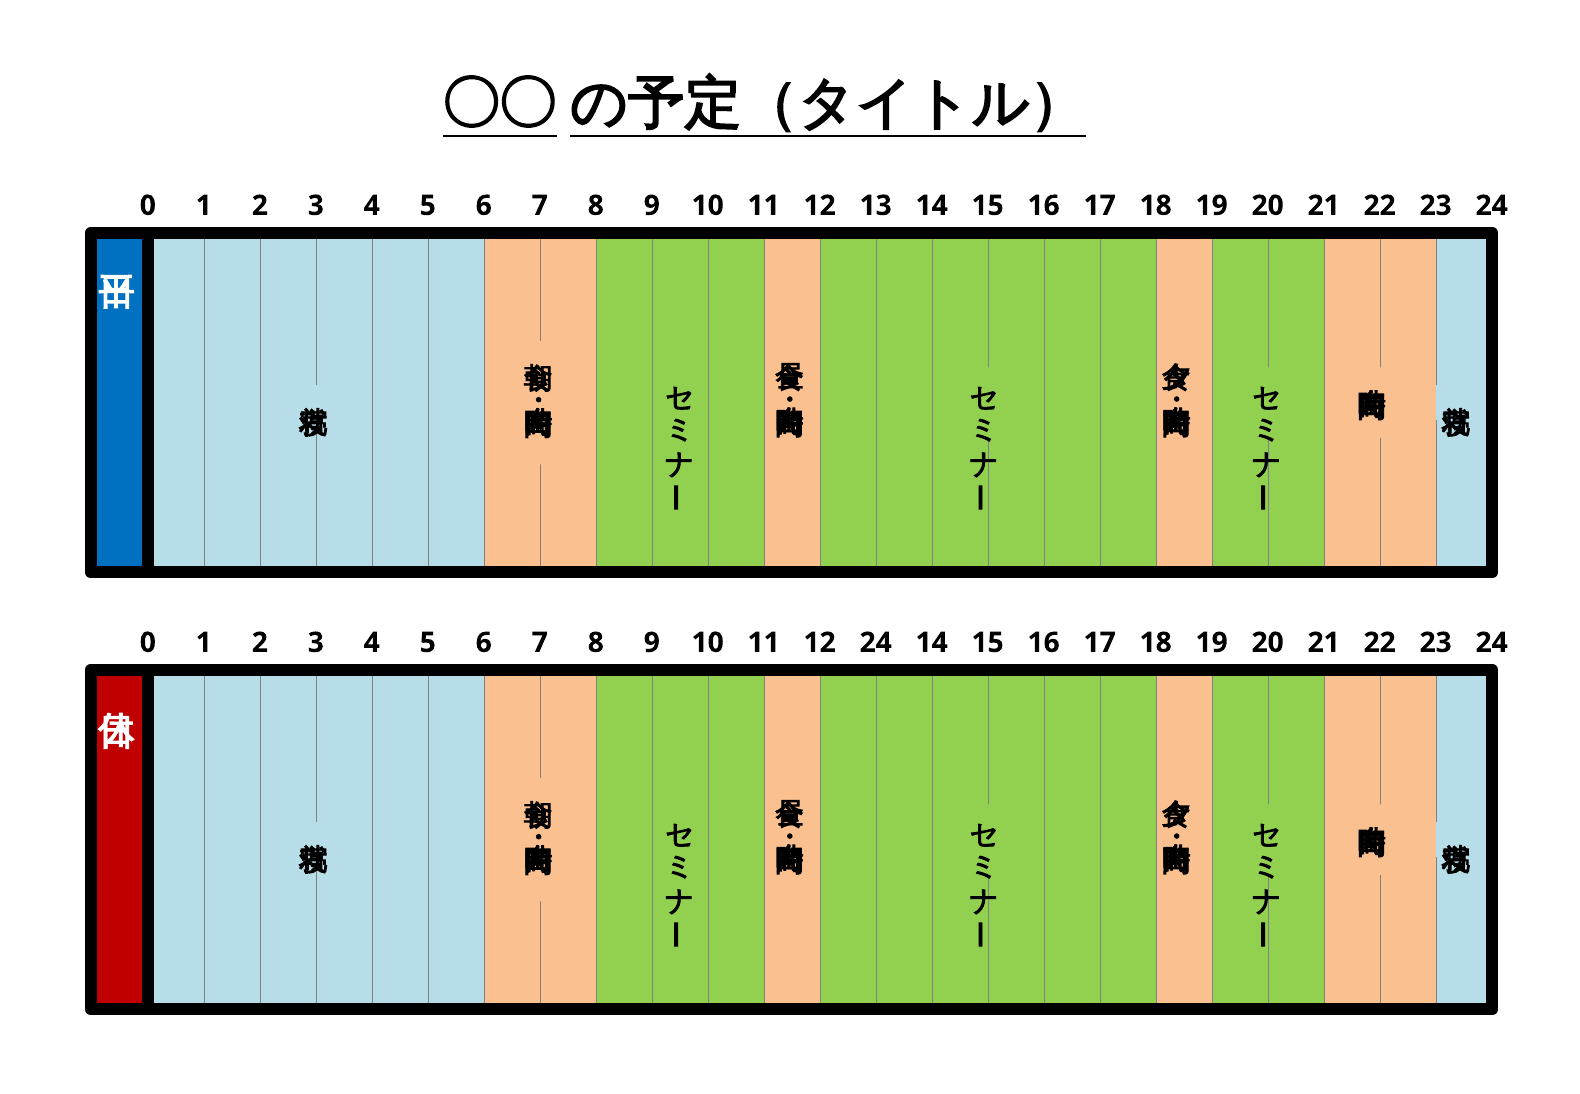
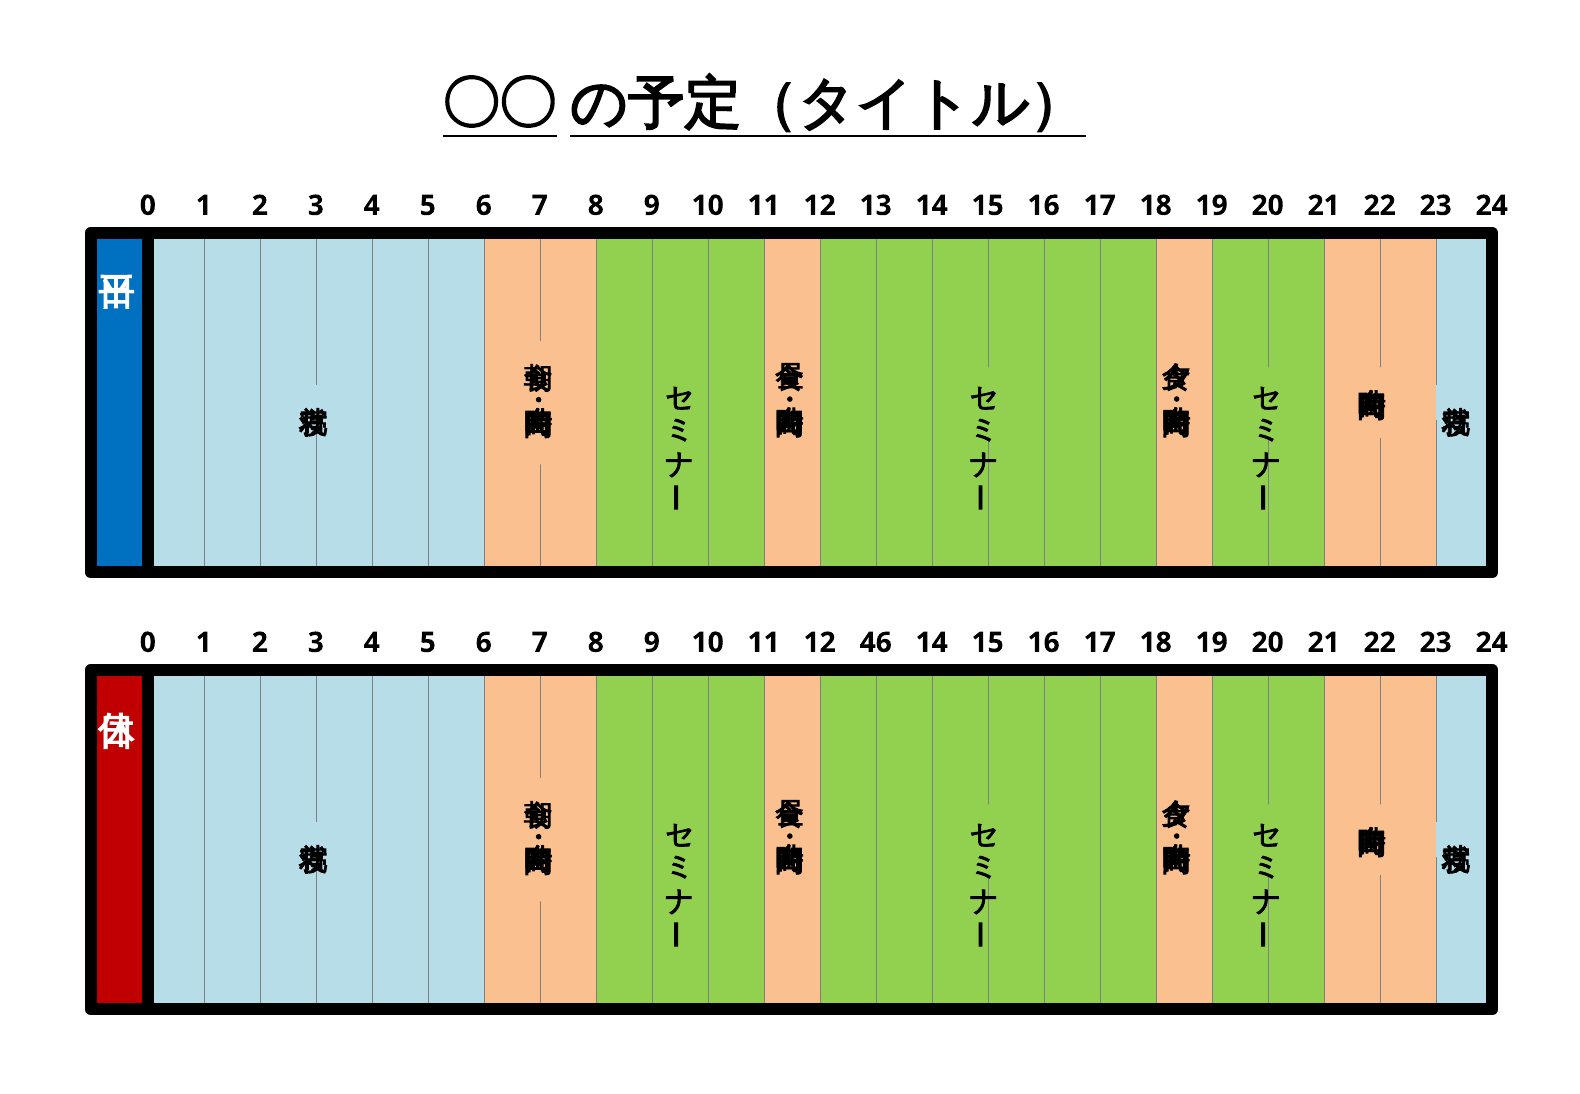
12 24: 24 -> 46 (876, 643)
